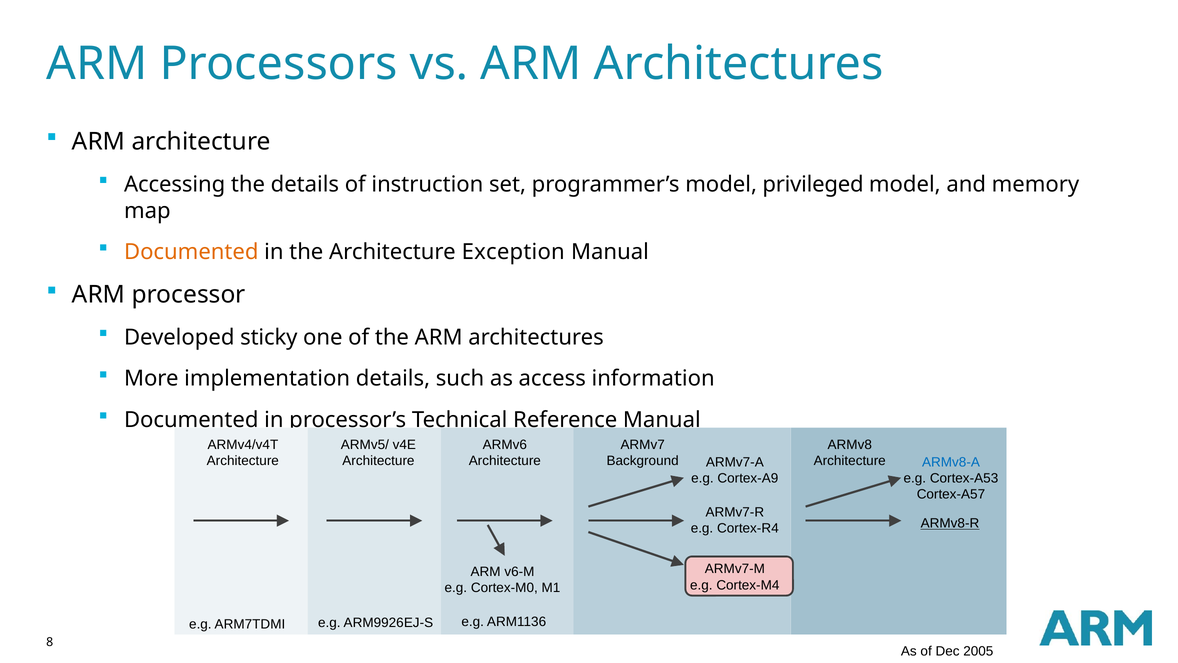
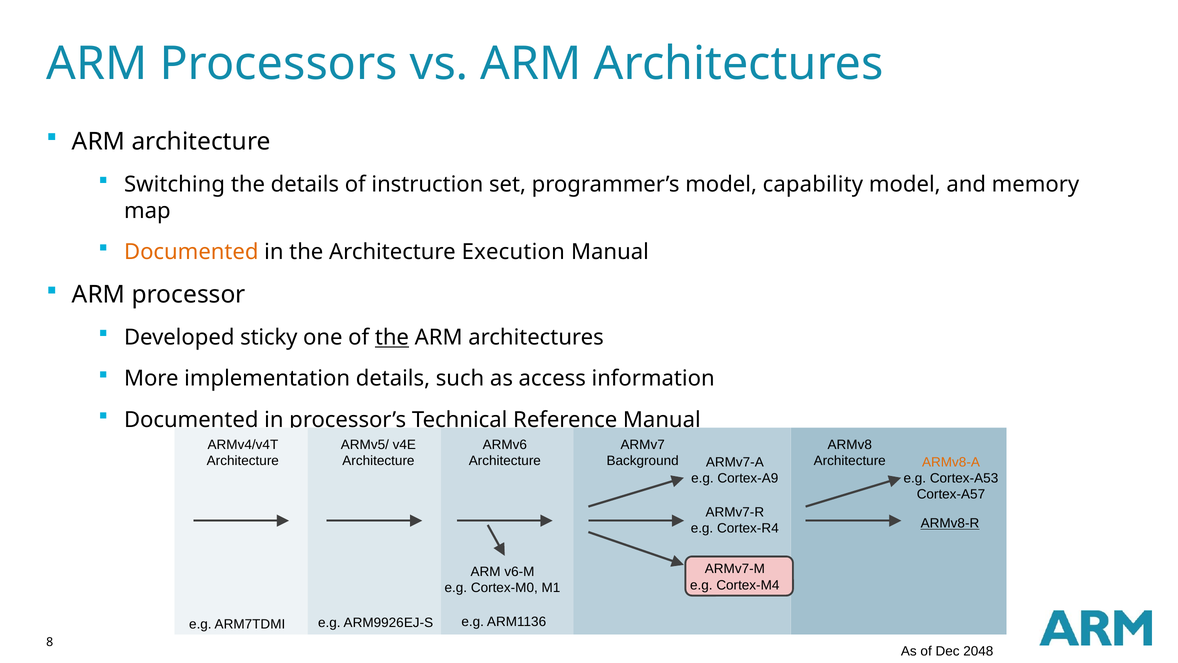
Accessing: Accessing -> Switching (175, 184)
privileged: privileged -> capability (813, 184)
Exception: Exception -> Execution (513, 252)
the underline: none -> present (392, 337)
ARMv8-A colour: blue -> orange (951, 462)
2005: 2005 -> 2048 (978, 651)
